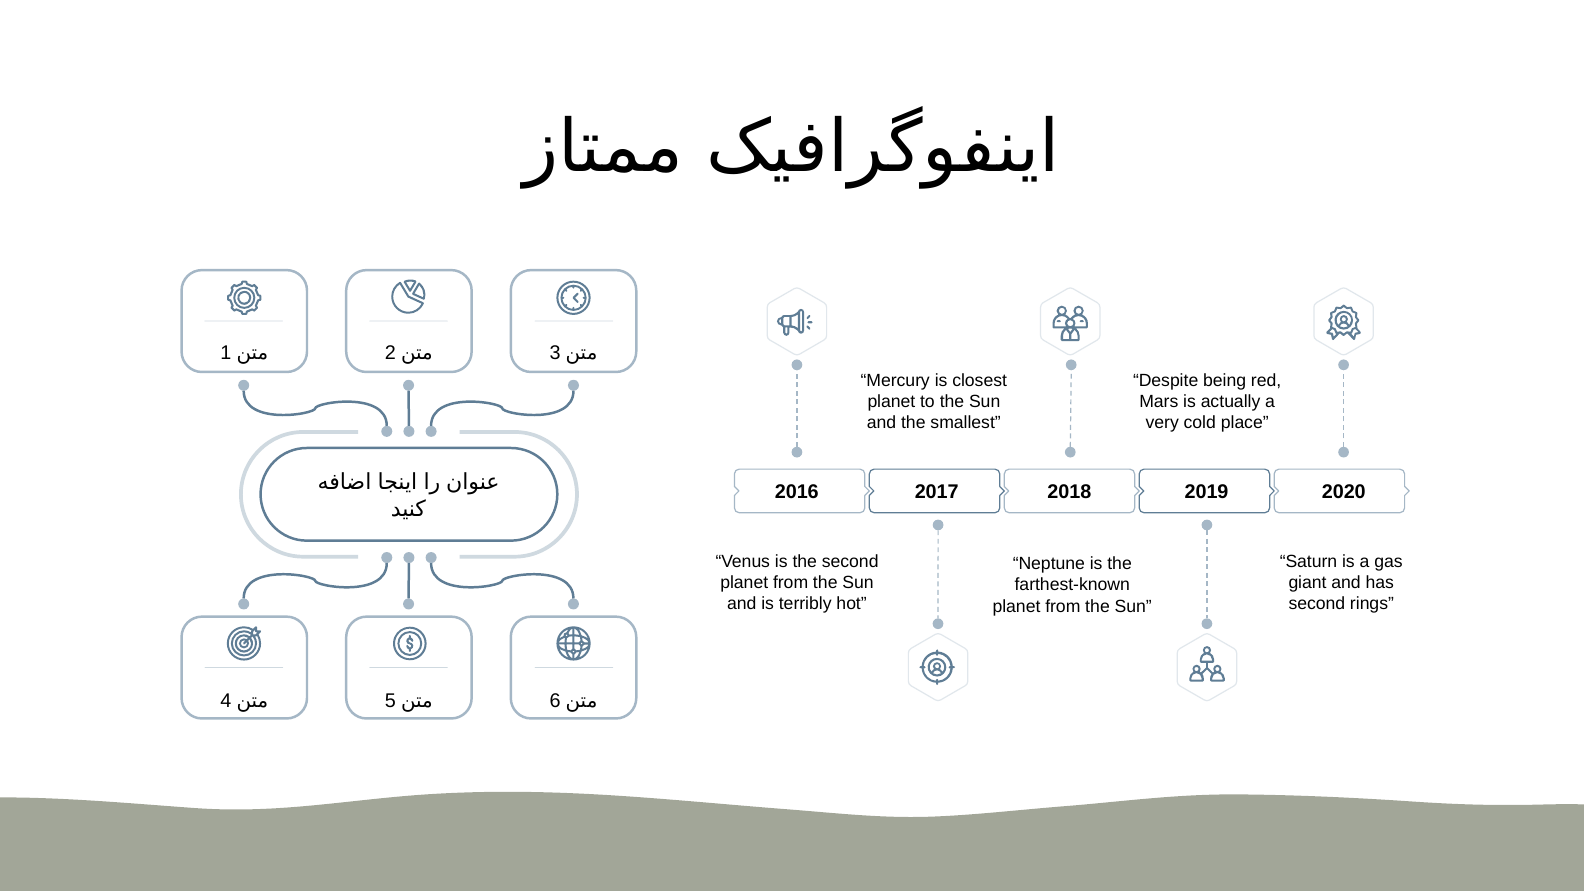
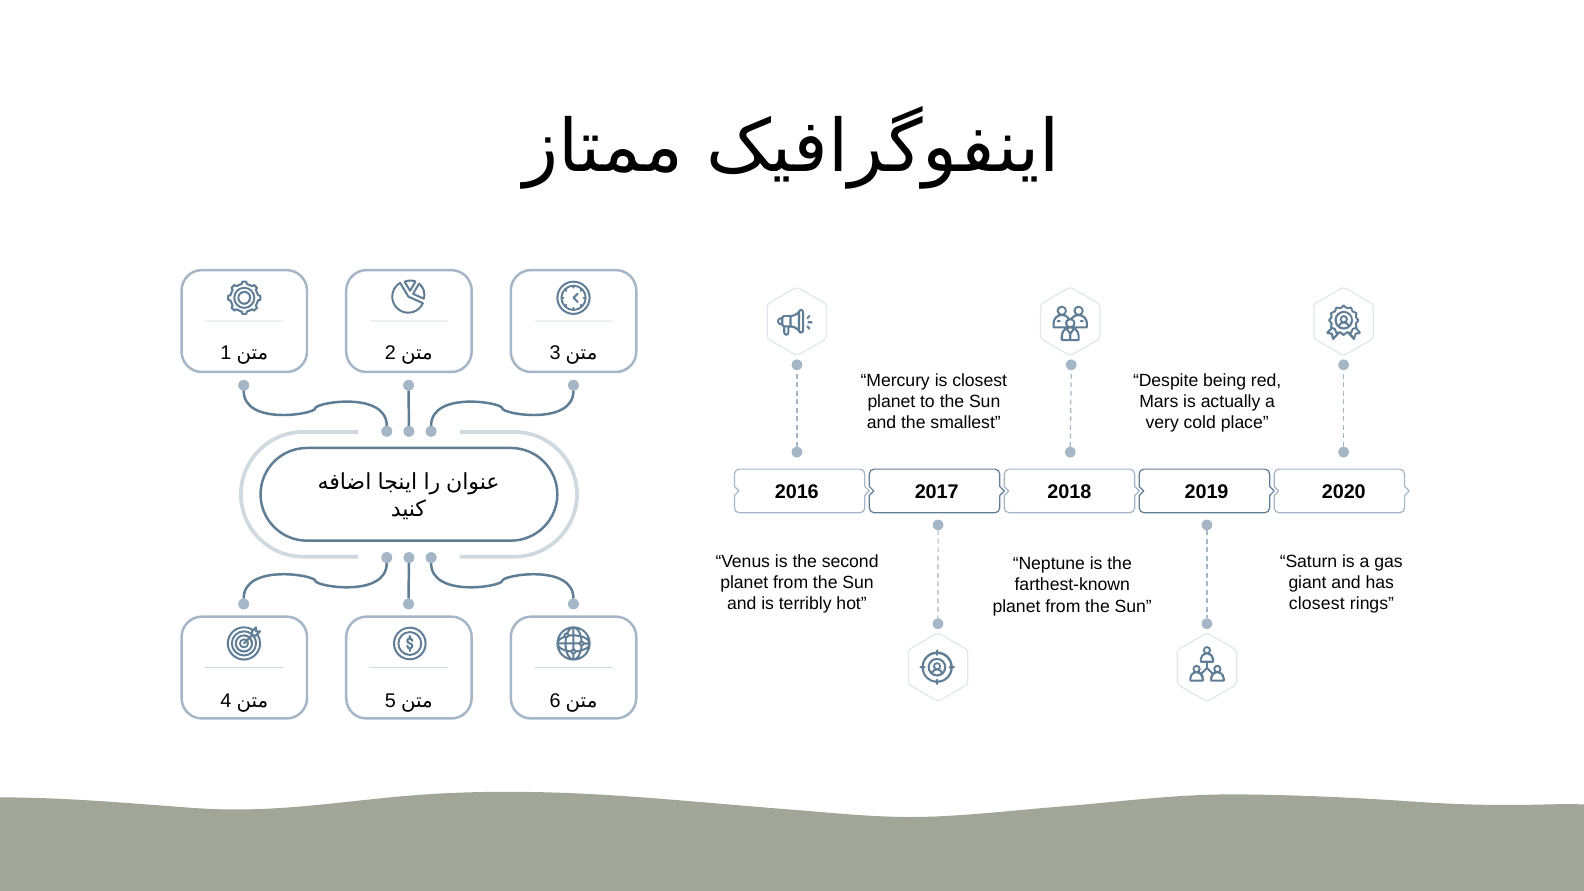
second: second -> closest (1317, 604)
